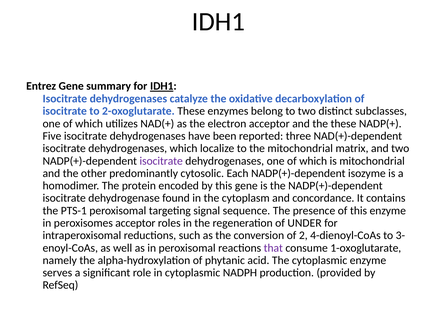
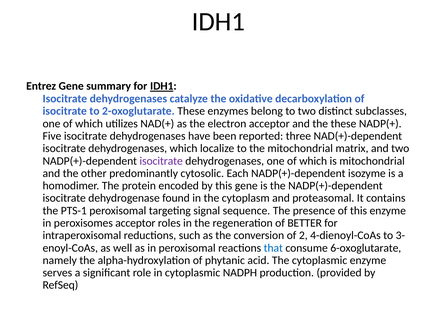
concordance: concordance -> proteasomal (323, 199)
UNDER: UNDER -> BETTER (305, 224)
that colour: purple -> blue (273, 248)
1-oxoglutarate: 1-oxoglutarate -> 6-oxoglutarate (366, 248)
